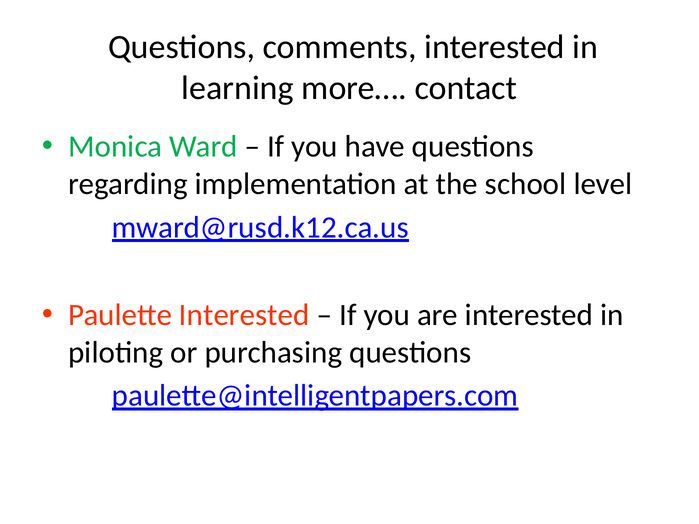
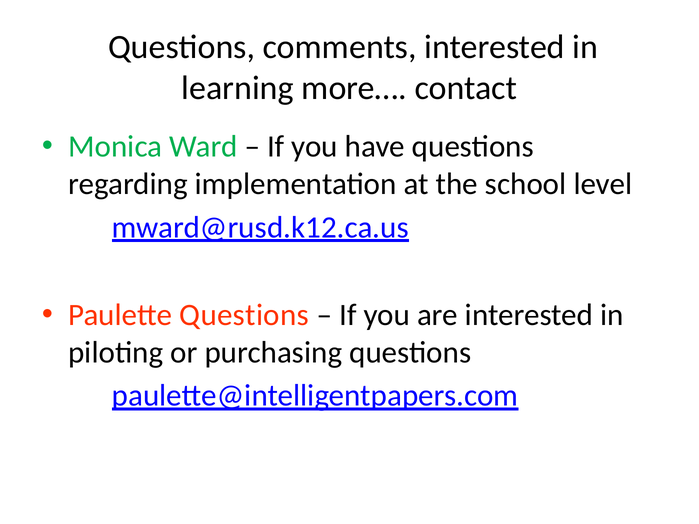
Paulette Interested: Interested -> Questions (244, 315)
